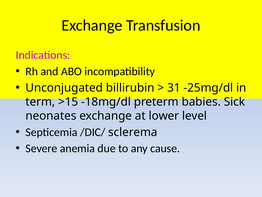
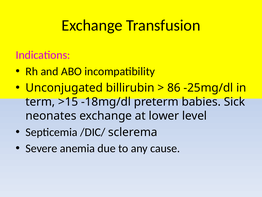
31: 31 -> 86 (174, 88)
